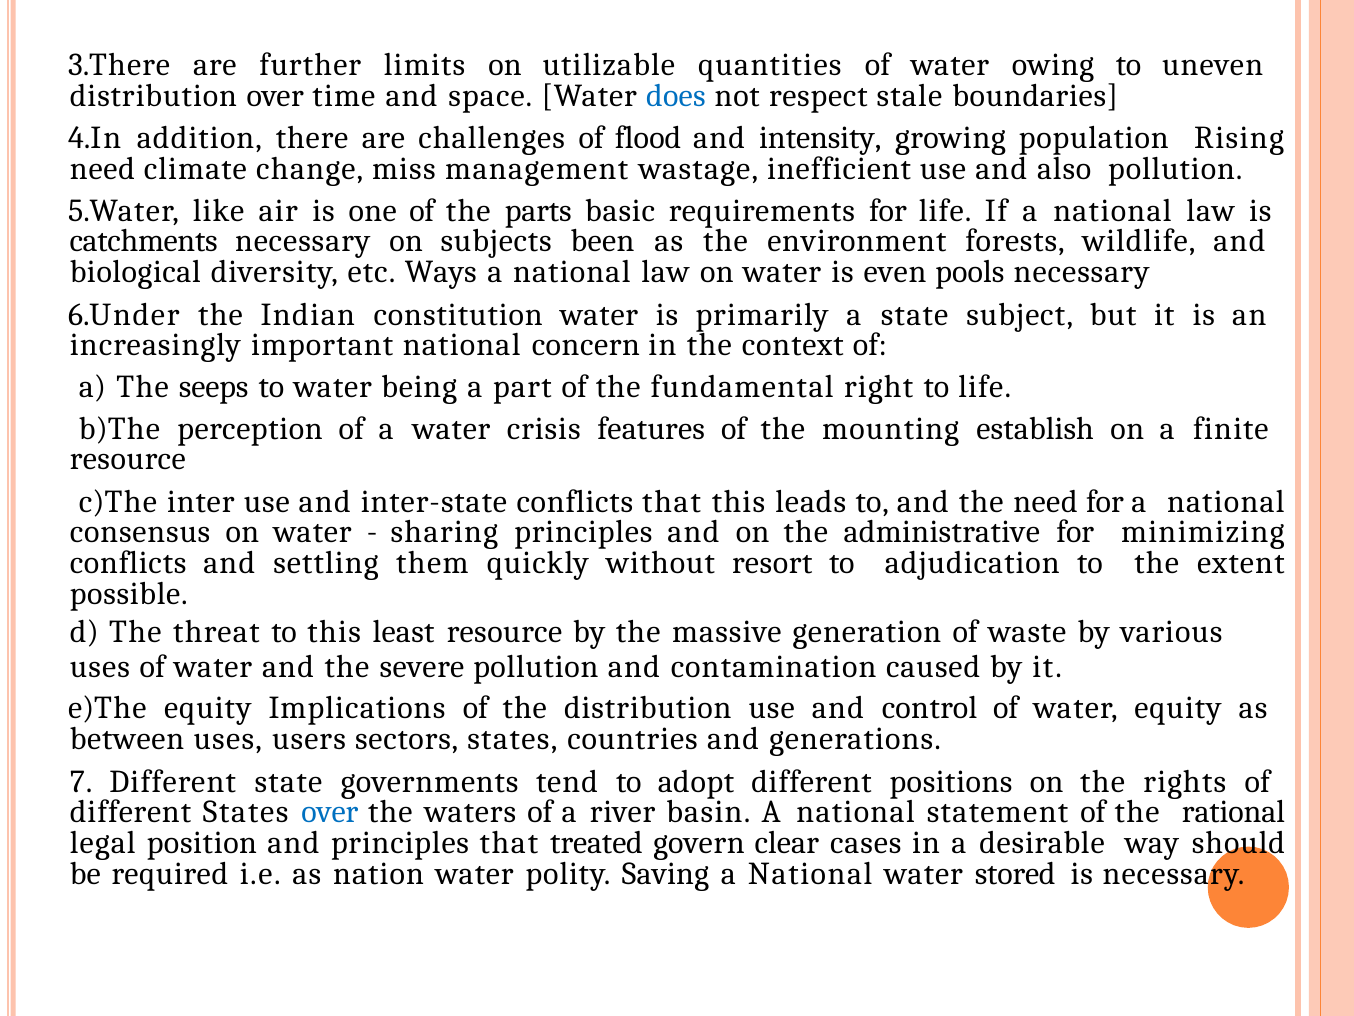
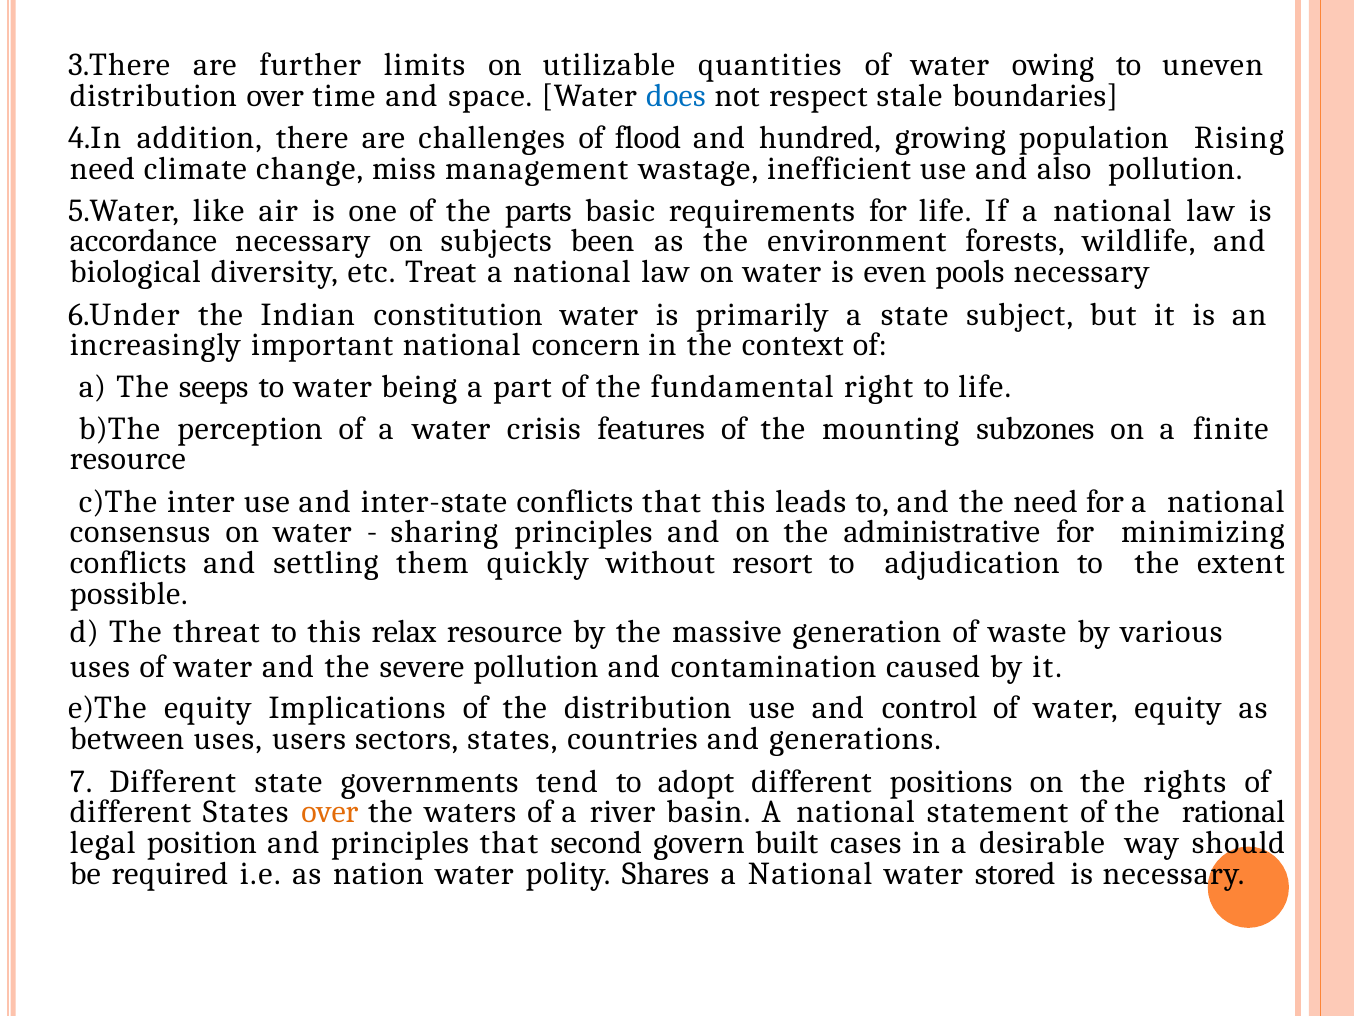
intensity: intensity -> hundred (820, 138)
catchments: catchments -> accordance (143, 241)
Ways: Ways -> Treat (441, 272)
establish: establish -> subzones (1035, 429)
least: least -> relax (404, 632)
over colour: blue -> orange (330, 812)
treated: treated -> second (596, 843)
clear: clear -> built (787, 843)
Saving: Saving -> Shares (666, 873)
